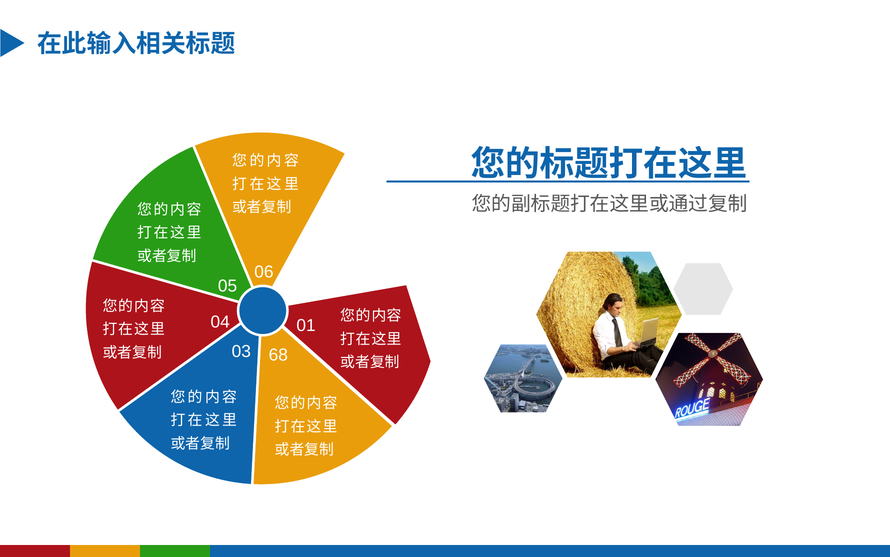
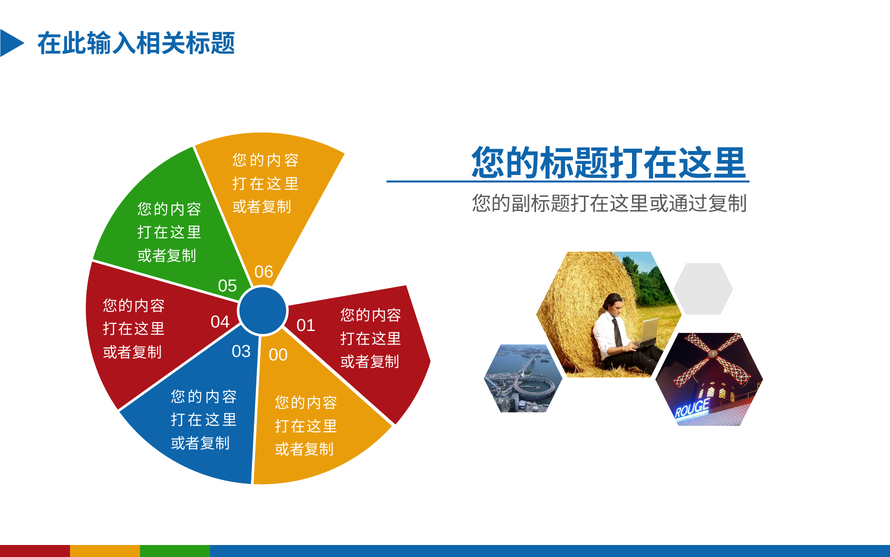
68: 68 -> 00 (278, 355)
